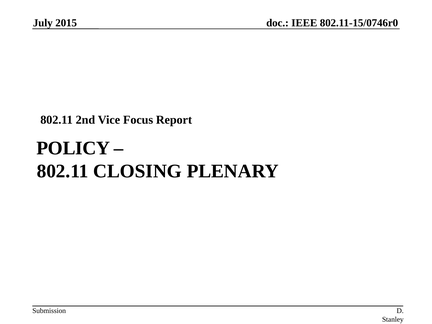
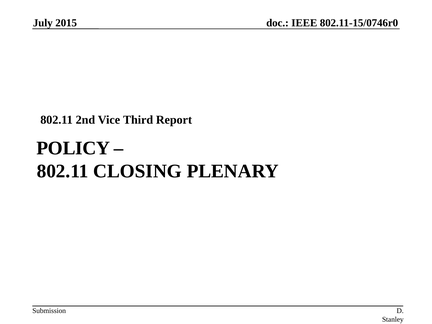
Focus: Focus -> Third (138, 120)
